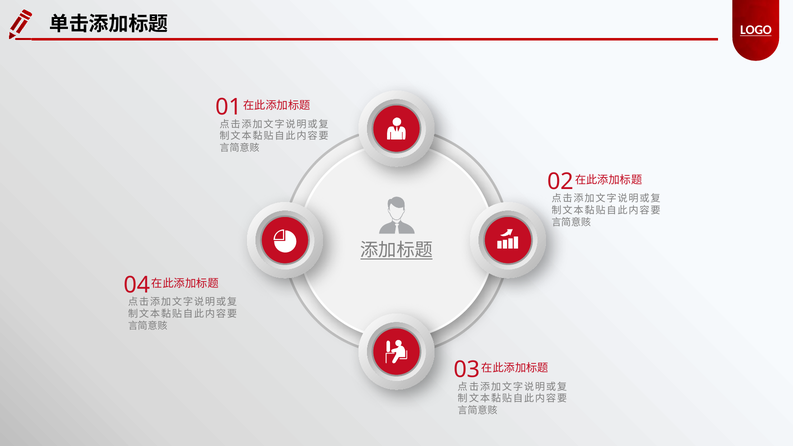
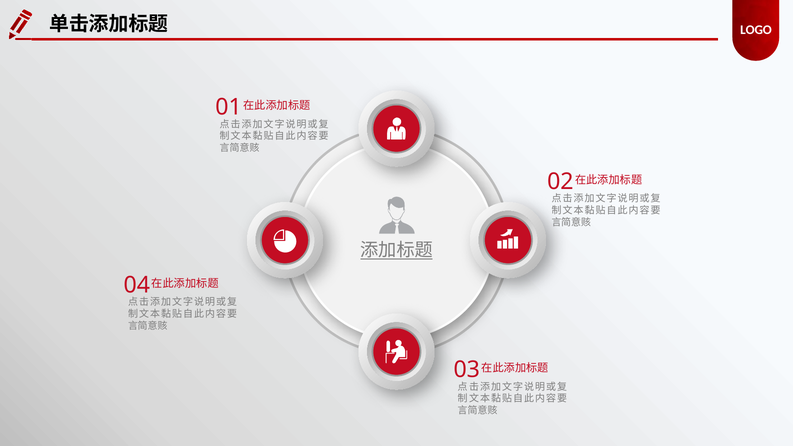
LOGO underline: present -> none (756, 30)
